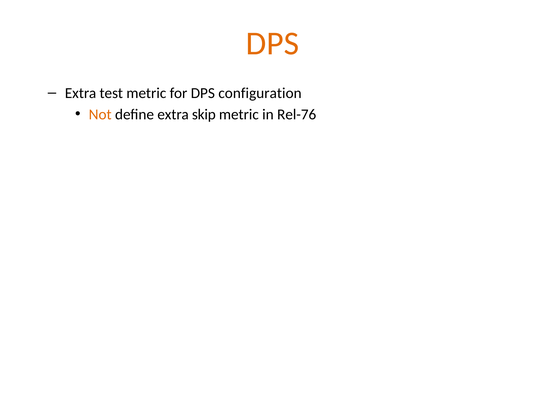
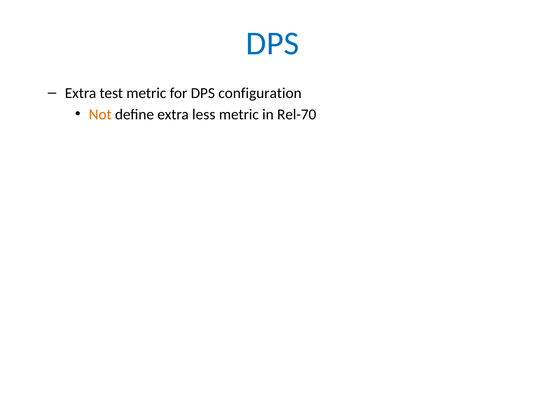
DPS colour: orange -> blue (272, 43)
skip: skip -> less (204, 114)
Rel-76: Rel-76 -> Rel-70 (297, 114)
